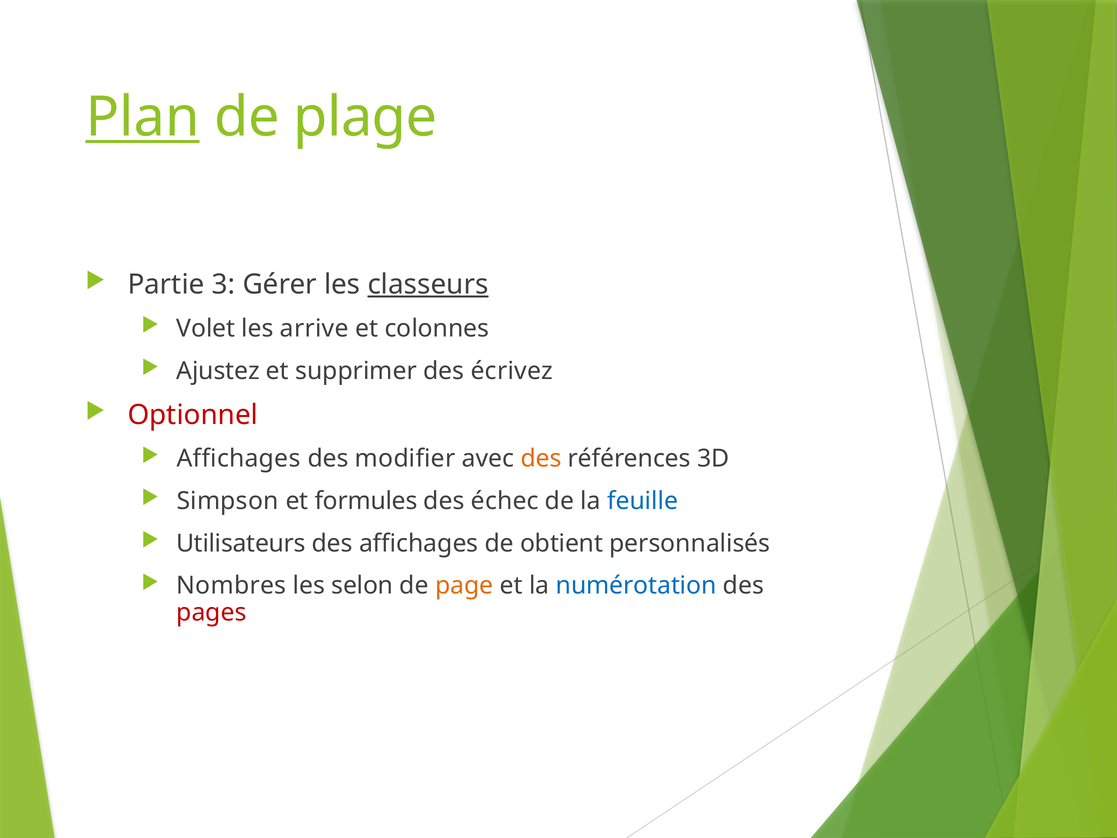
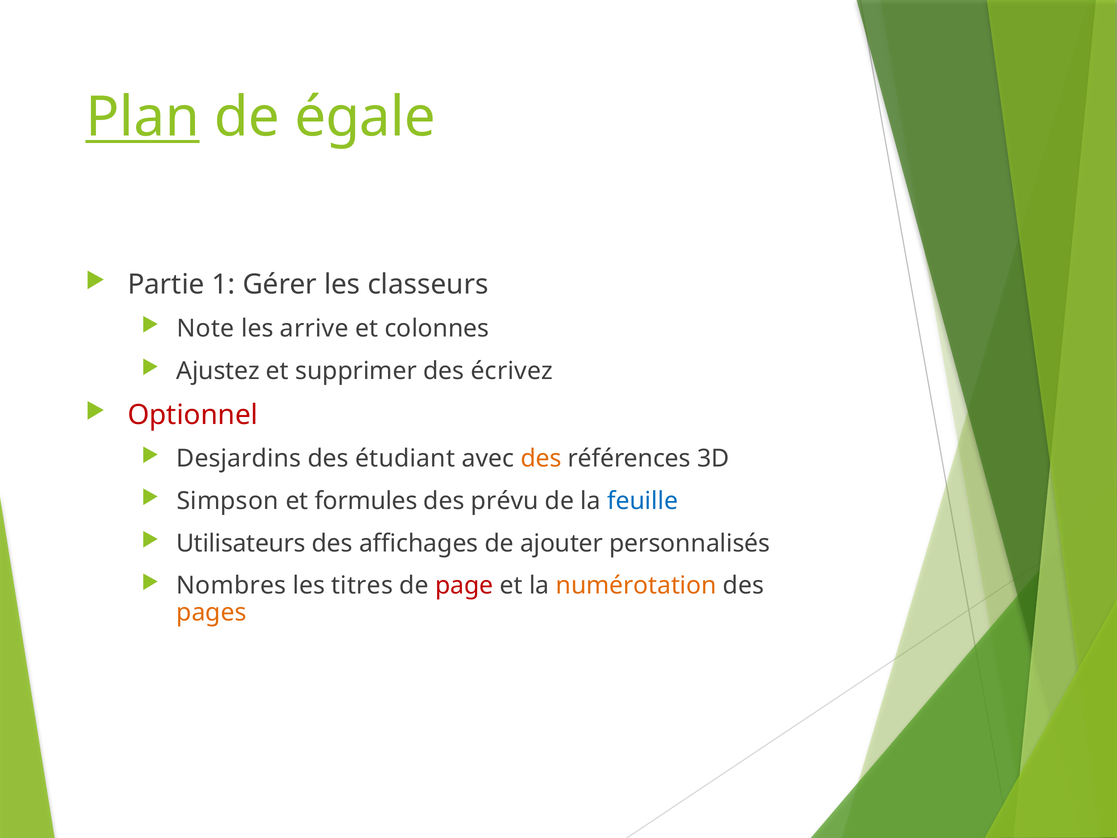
plage: plage -> égale (365, 117)
3: 3 -> 1 (224, 284)
classeurs underline: present -> none (428, 284)
Volet: Volet -> Note (206, 328)
Affichages: Affichages -> Desjardins (239, 459)
modifier: modifier -> étudiant (405, 459)
échec: échec -> prévu (505, 501)
obtient: obtient -> ajouter (562, 543)
selon: selon -> titres (362, 585)
page colour: orange -> red (464, 585)
numérotation colour: blue -> orange (636, 585)
pages colour: red -> orange (211, 612)
